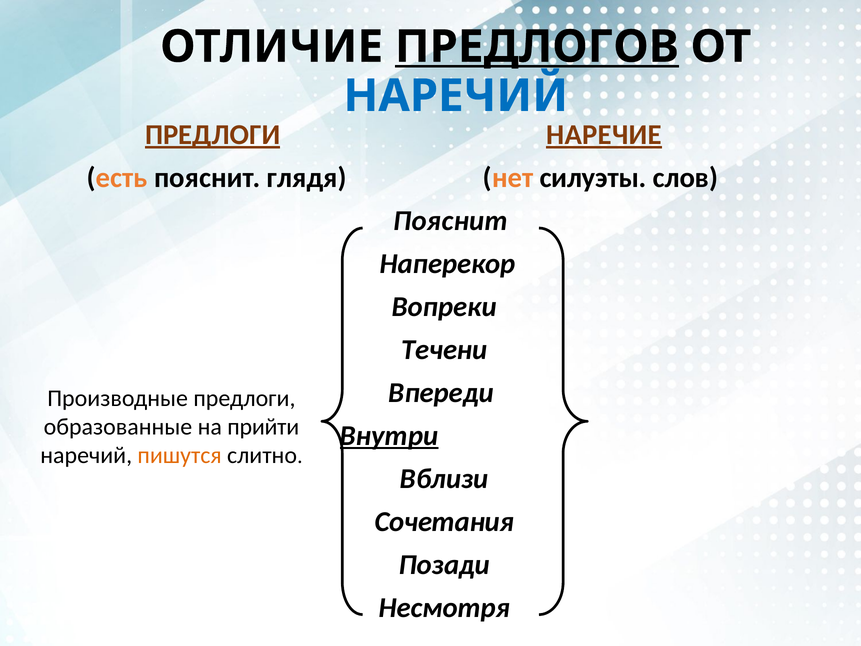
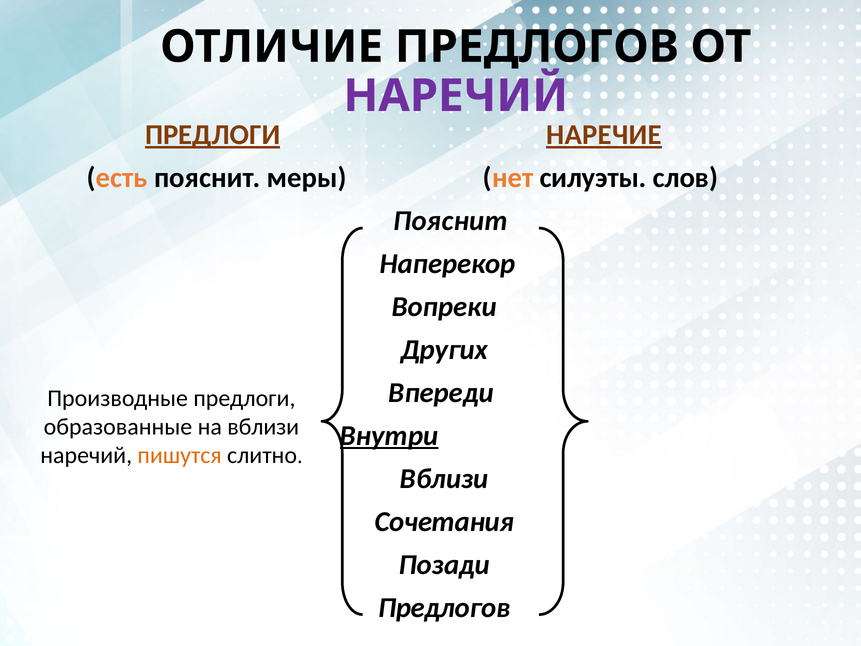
ПРЕДЛОГОВ underline: present -> none (537, 47)
НАРЕЧИЙ colour: blue -> purple (456, 96)
глядя: глядя -> меры (307, 178)
Течени: Течени -> Других (444, 350)
на прийти: прийти -> вблизи (263, 427)
Несмотря: Несмотря -> Предлогов (444, 607)
